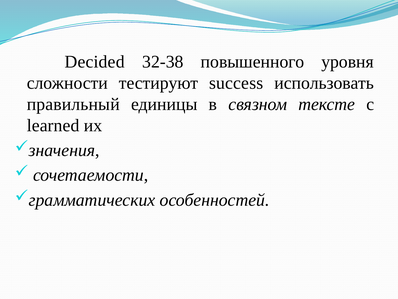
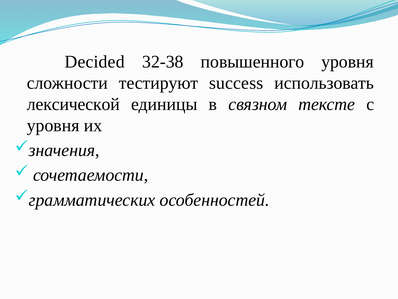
правильный: правильный -> лексической (73, 104)
learned: learned -> уровня (53, 125)
